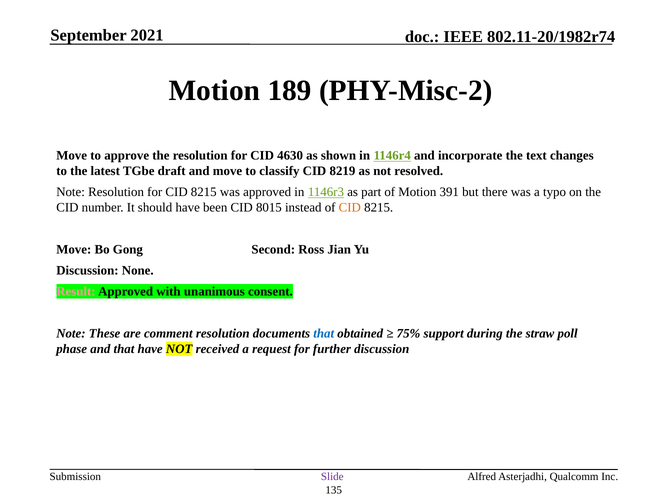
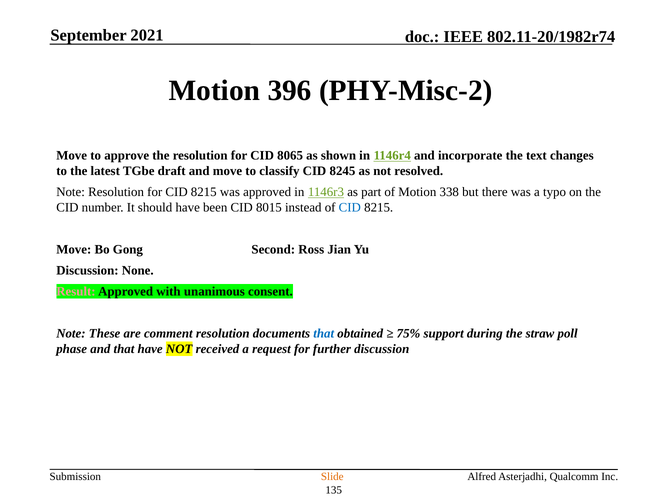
189: 189 -> 396 (290, 90)
4630: 4630 -> 8065 (290, 155)
8219: 8219 -> 8245 (342, 171)
391: 391 -> 338 (449, 192)
CID colour: orange -> blue (350, 207)
Slide colour: purple -> orange (332, 476)
